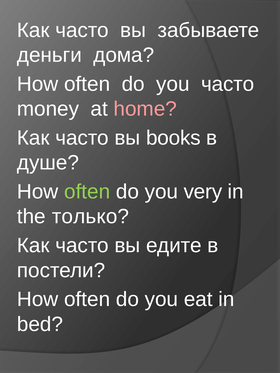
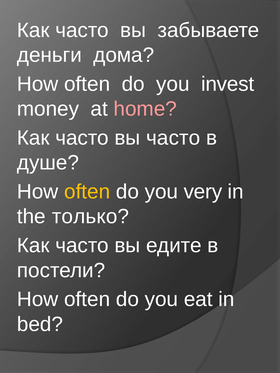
you часто: часто -> invest (228, 84)
вы books: books -> часто (173, 138)
often colour: light green -> yellow (87, 192)
